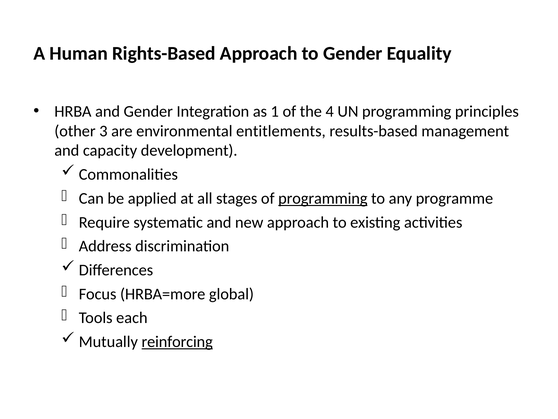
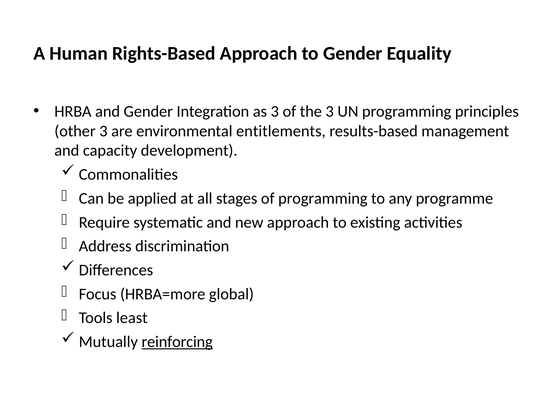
as 1: 1 -> 3 (275, 111)
the 4: 4 -> 3 (330, 111)
programming underline: present -> none (323, 198)
each: each -> least (132, 318)
